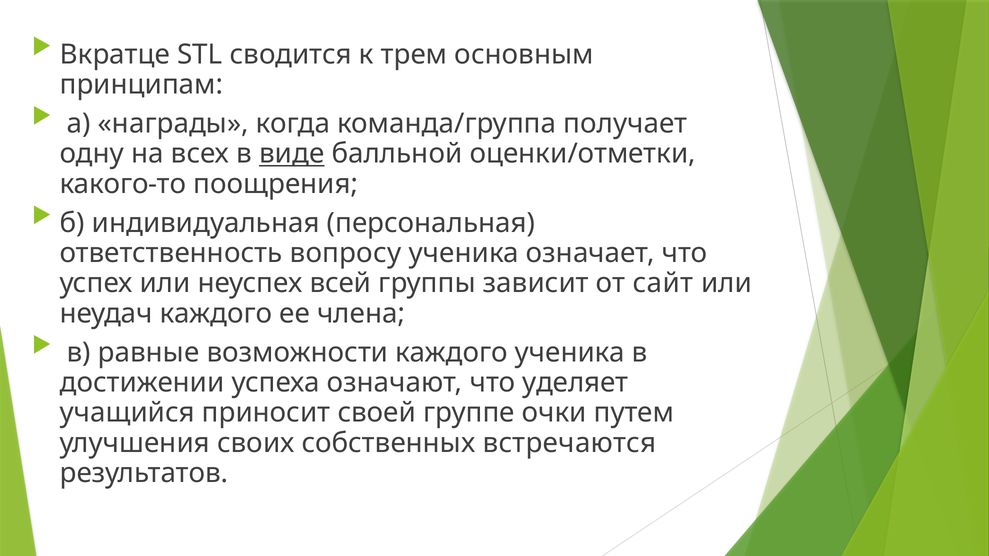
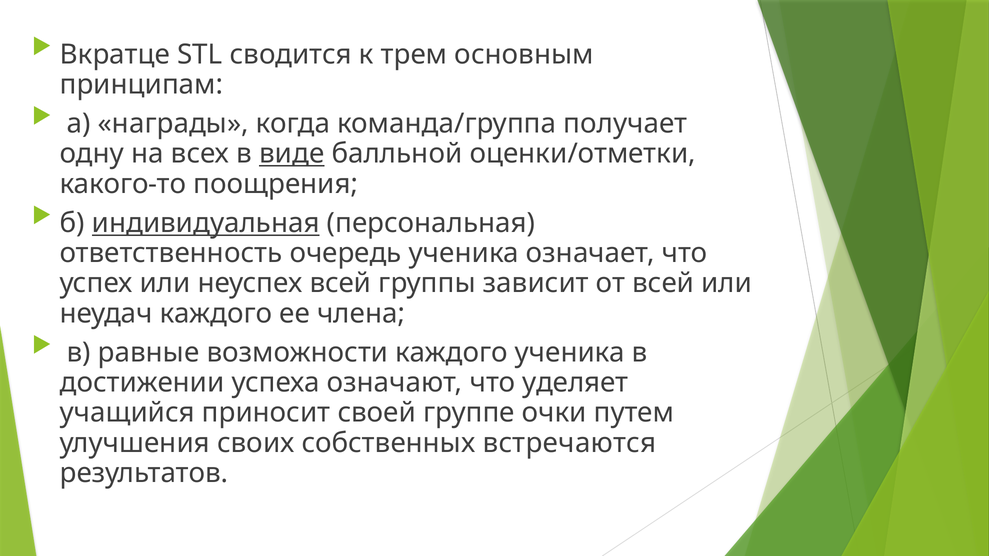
индивидуальная underline: none -> present (206, 223)
вопросу: вопросу -> очередь (346, 253)
от сайт: сайт -> всей (663, 283)
